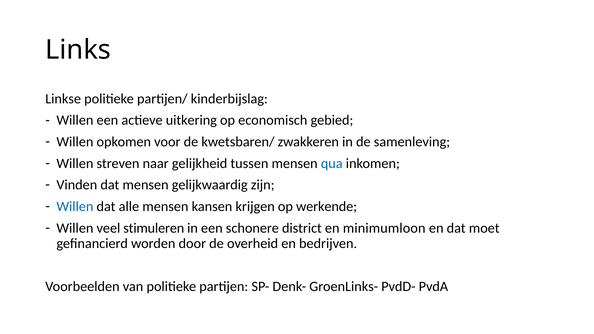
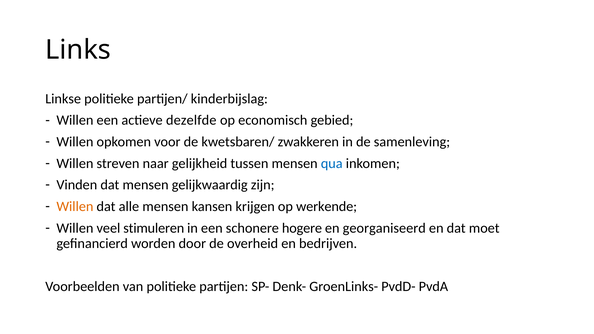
uitkering: uitkering -> dezelfde (191, 120)
Willen colour: blue -> orange (75, 207)
district: district -> hogere (302, 228)
minimumloon: minimumloon -> georganiseerd (384, 228)
